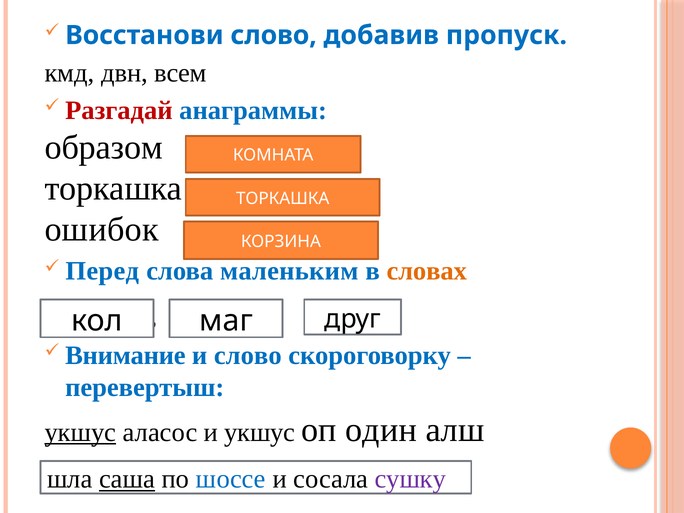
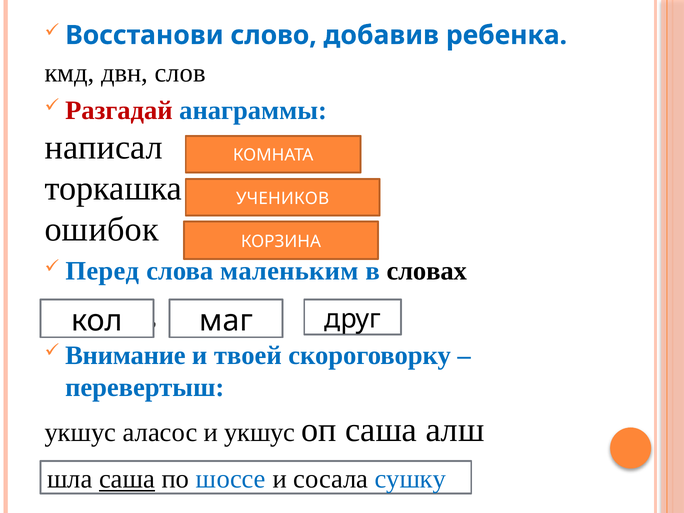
пропуск: пропуск -> ребенка (506, 35)
всем: всем -> слов (180, 73)
образом: образом -> написал (104, 147)
ТОРКАШКА: ТОРКАШКА -> УЧЕНИКОВ (283, 198)
словах colour: orange -> black (427, 271)
и слово: слово -> твоей (248, 355)
укшус underline: present -> none (80, 432)
оп один: один -> саша (381, 430)
сушку colour: purple -> blue (410, 479)
